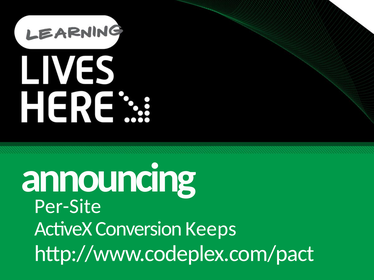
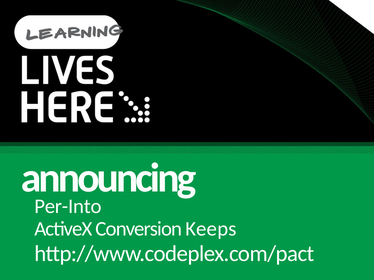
Per-Site: Per-Site -> Per-Into (68, 207)
